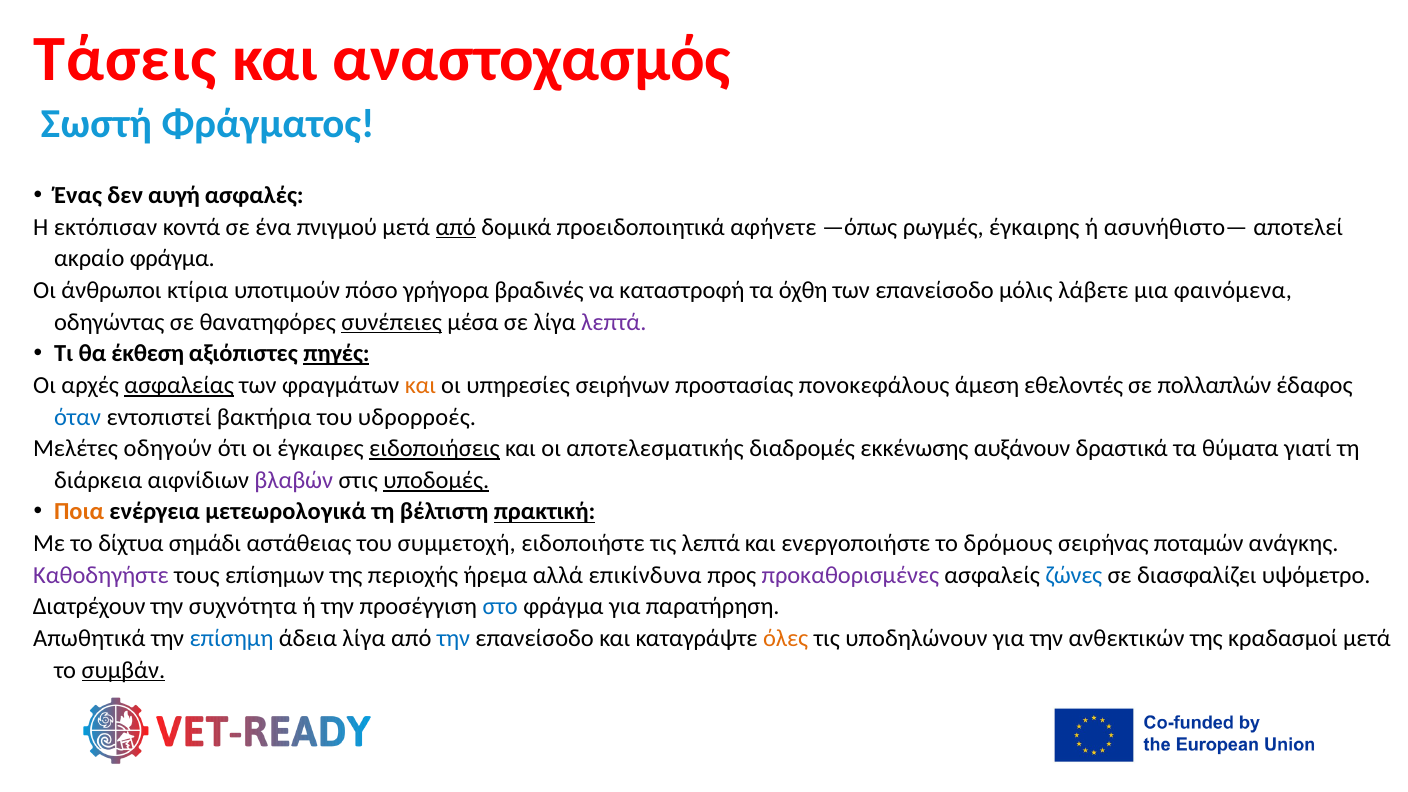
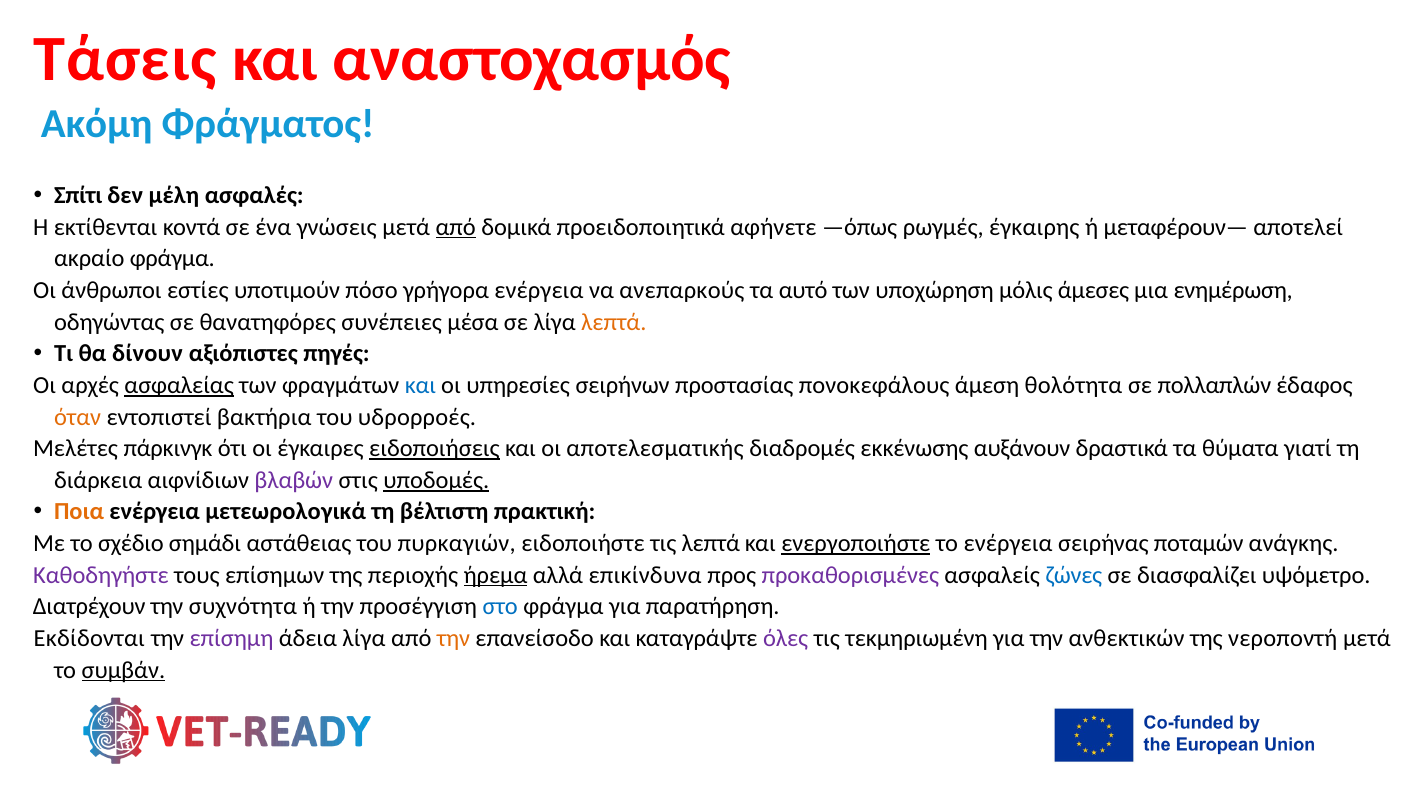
Σωστή: Σωστή -> Ακόμη (97, 124)
Ένας: Ένας -> Σπίτι (78, 195)
αυγή: αυγή -> μέλη (174, 195)
εκτόπισαν: εκτόπισαν -> εκτίθενται (106, 227)
πνιγμού: πνιγμού -> γνώσεις (337, 227)
ασυνήθιστο—: ασυνήθιστο— -> μεταφέρουν— (1176, 227)
κτίρια: κτίρια -> εστίες (198, 290)
γρήγορα βραδινές: βραδινές -> ενέργεια (539, 290)
καταστροφή: καταστροφή -> ανεπαρκούς (682, 290)
όχθη: όχθη -> αυτό (803, 290)
των επανείσοδο: επανείσοδο -> υποχώρηση (934, 290)
λάβετε: λάβετε -> άμεσες (1094, 290)
φαινόμενα: φαινόμενα -> ενημέρωση (1233, 290)
συνέπειες underline: present -> none (392, 322)
λεπτά colour: purple -> orange (614, 322)
έκθεση: έκθεση -> δίνουν (147, 354)
πηγές underline: present -> none (336, 354)
και colour: orange -> blue (420, 385)
εθελοντές: εθελοντές -> θολότητα (1073, 385)
όταν colour: blue -> orange (78, 417)
οδηγούν: οδηγούν -> πάρκινγκ (168, 449)
πρακτική underline: present -> none (545, 512)
δίχτυα: δίχτυα -> σχέδιο (131, 544)
συμμετοχή: συμμετοχή -> πυρκαγιών (457, 544)
ενεργοποιήστε underline: none -> present (856, 544)
το δρόμους: δρόμους -> ενέργεια (1008, 544)
ήρεμα underline: none -> present (495, 575)
Απωθητικά: Απωθητικά -> Εκδίδονται (89, 639)
επίσημη colour: blue -> purple (232, 639)
την colour: blue -> orange (453, 639)
όλες colour: orange -> purple (786, 639)
υποδηλώνουν: υποδηλώνουν -> τεκμηριωμένη (917, 639)
κραδασμοί: κραδασμοί -> νεροποντή (1283, 639)
